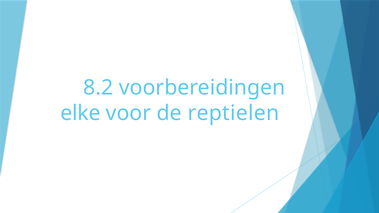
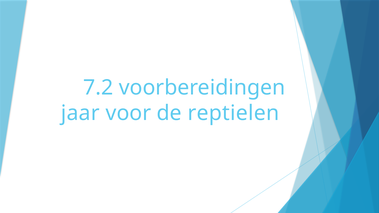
8.2: 8.2 -> 7.2 (98, 88)
elke: elke -> jaar (80, 113)
